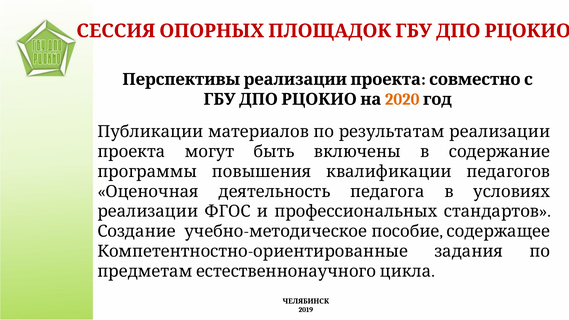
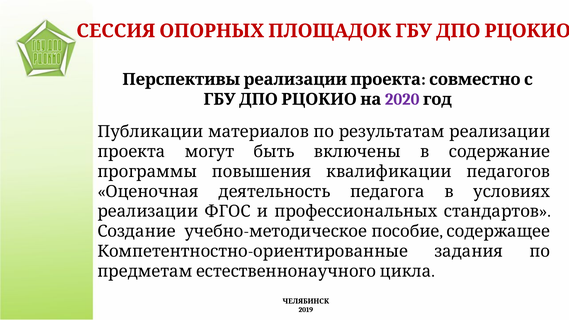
2020 colour: orange -> purple (402, 99)
